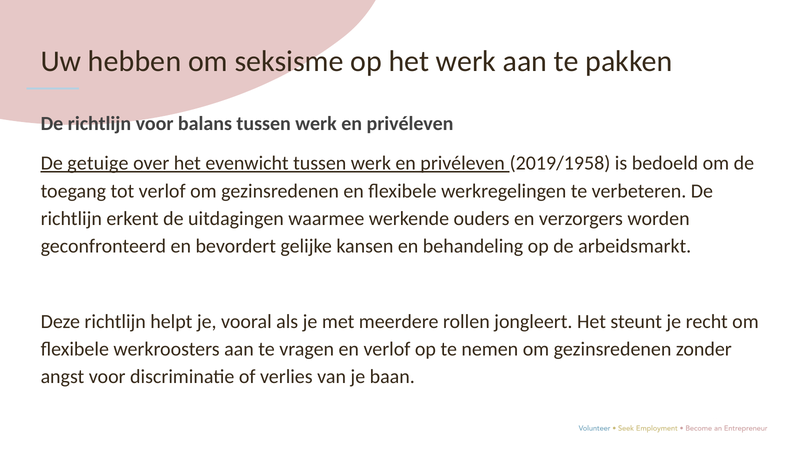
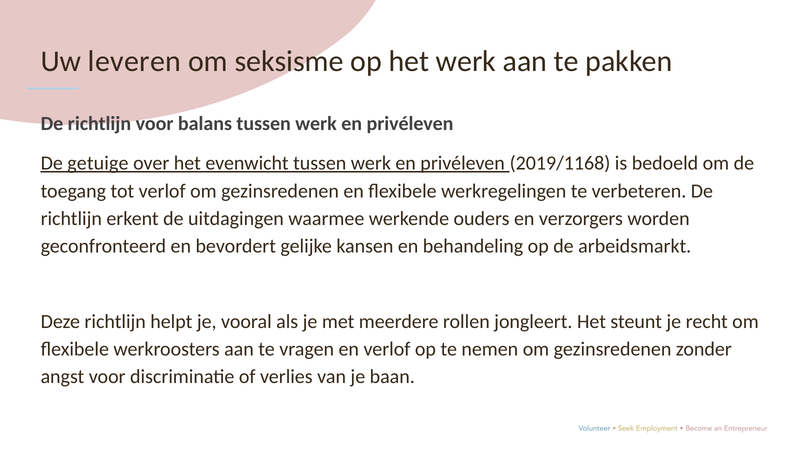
hebben: hebben -> leveren (134, 61)
2019/1958: 2019/1958 -> 2019/1168 (560, 163)
